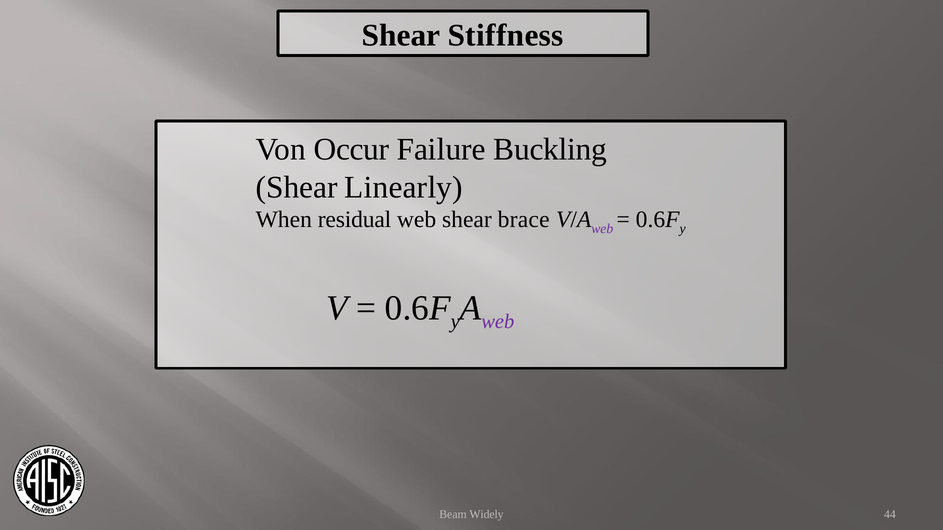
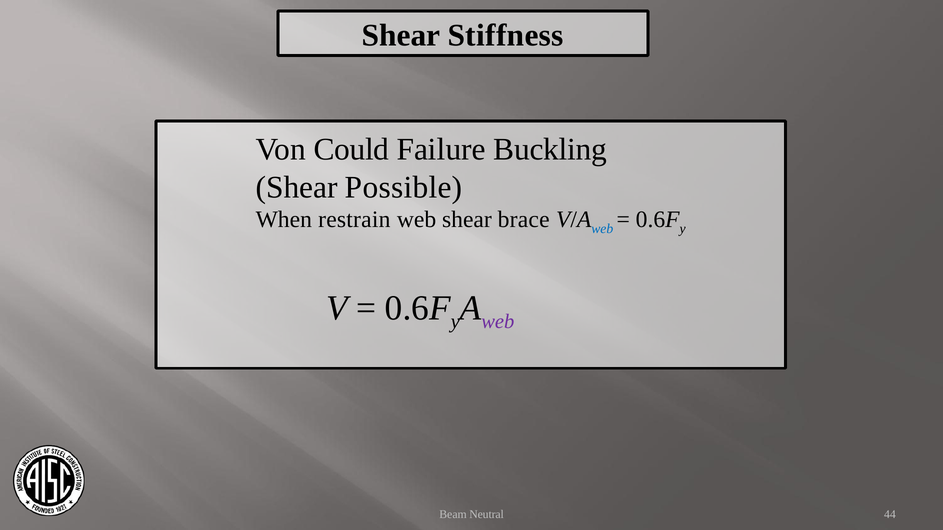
Occur: Occur -> Could (351, 150)
Linearly: Linearly -> Possible (404, 187)
residual: residual -> restrain (354, 220)
web colour: purple -> blue (602, 229)
Widely: Widely -> Neutral (487, 515)
